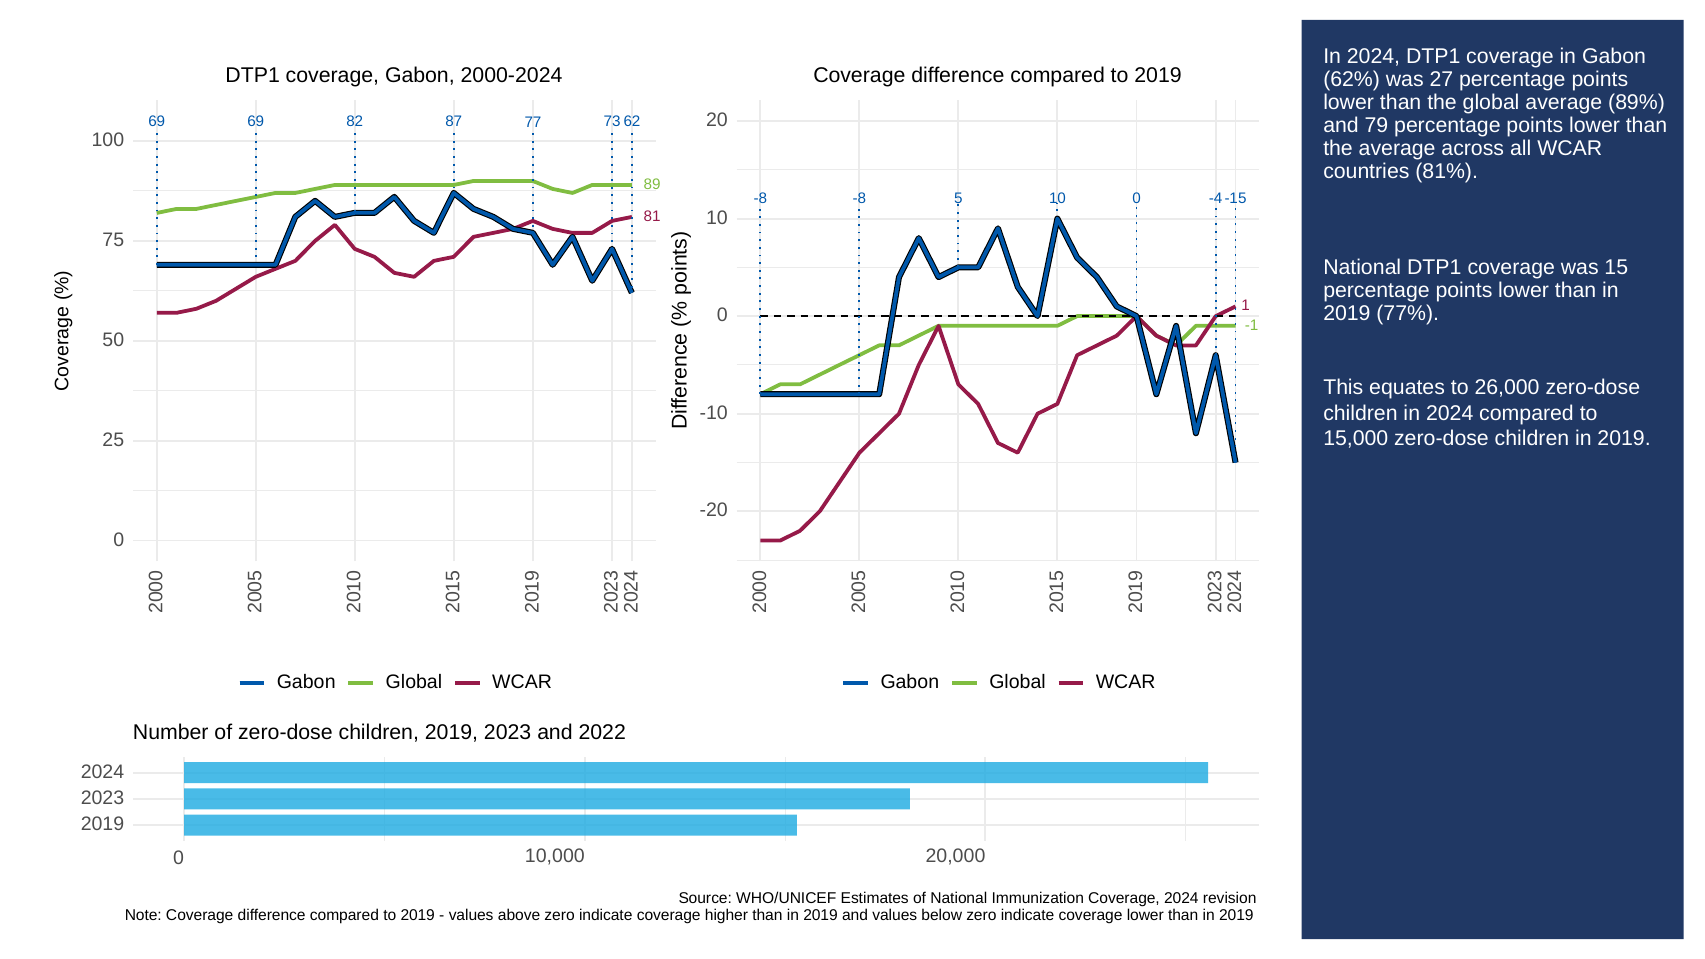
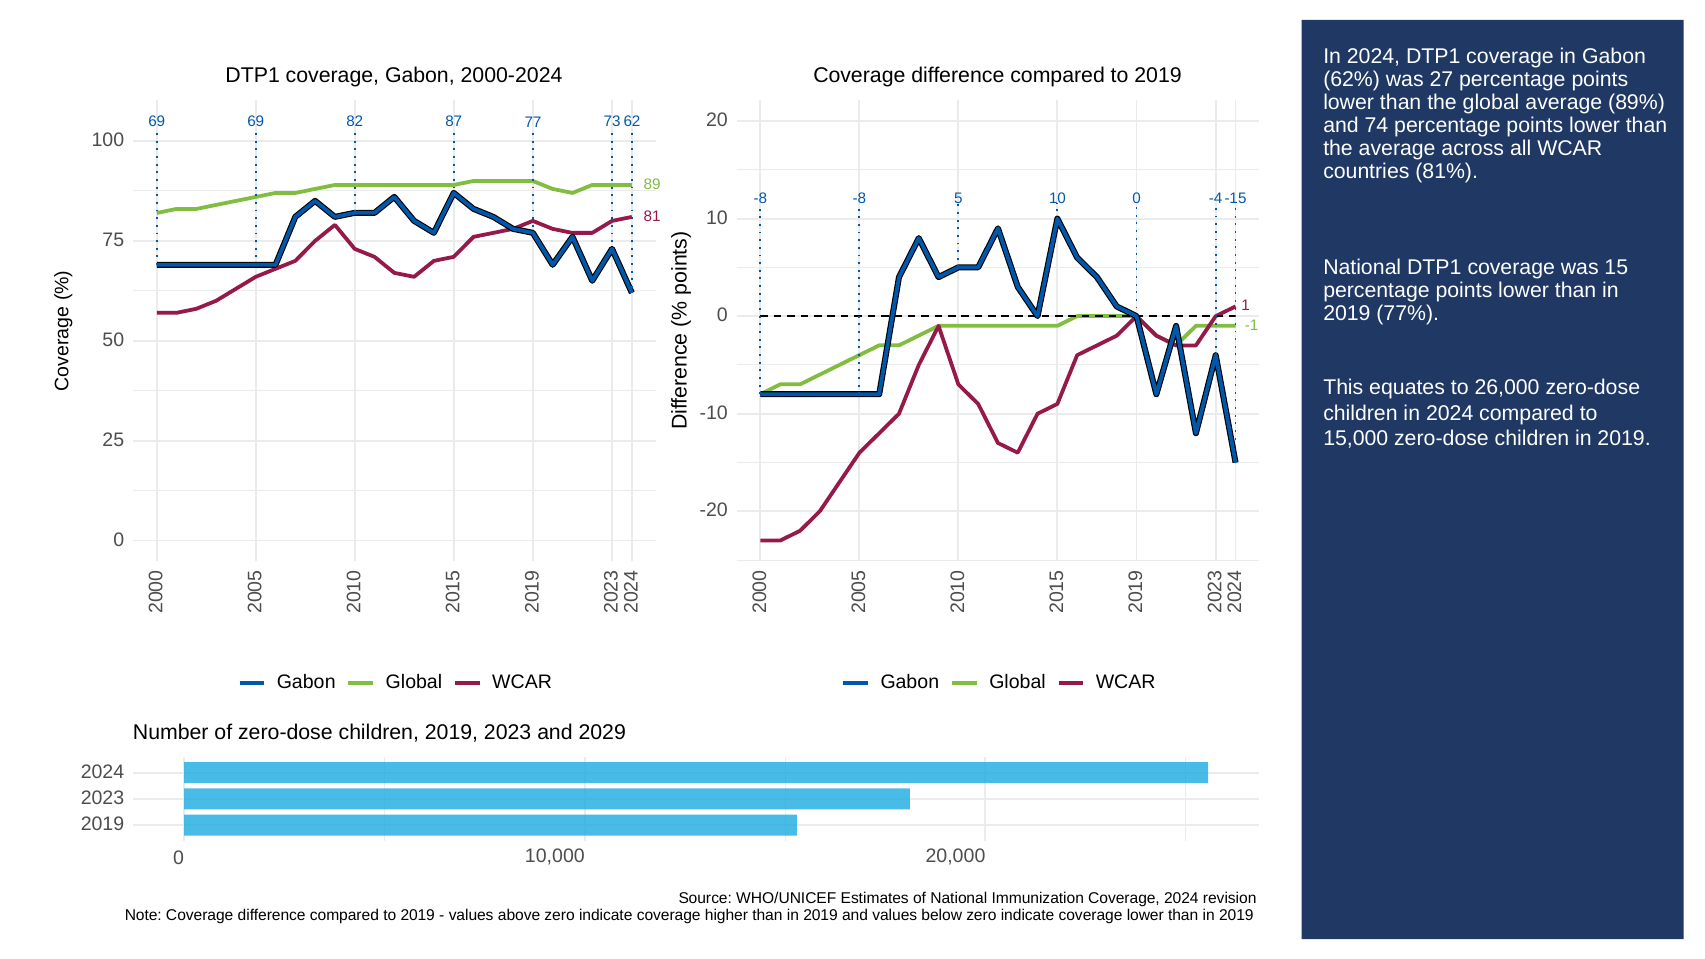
79: 79 -> 74 (1376, 125)
2022: 2022 -> 2029 (602, 733)
